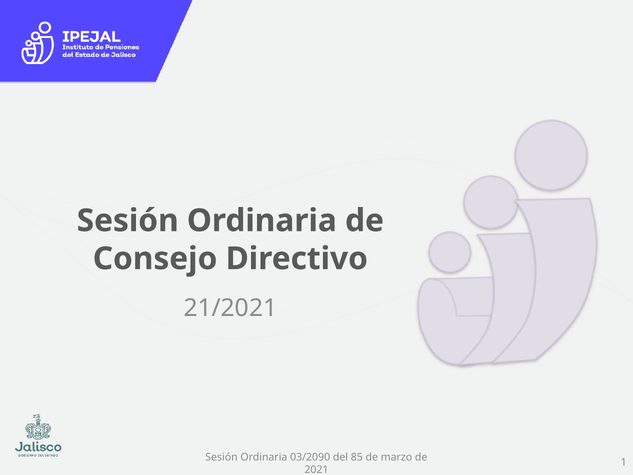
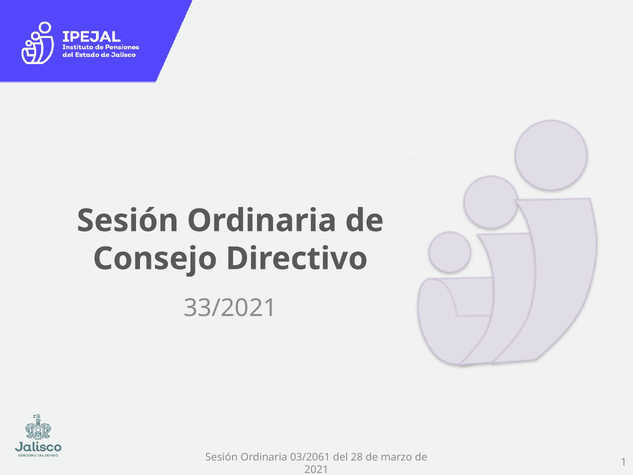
21/2021: 21/2021 -> 33/2021 (230, 308)
03/2090: 03/2090 -> 03/2061 (310, 457)
85: 85 -> 28 (357, 457)
